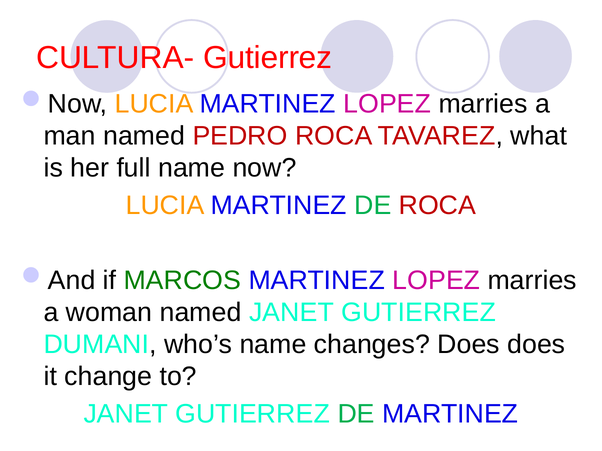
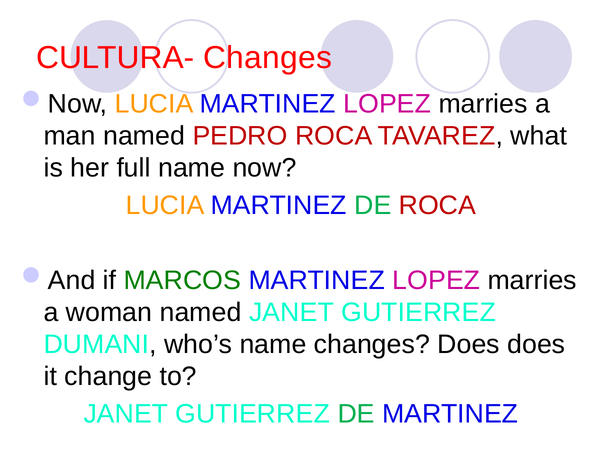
CULTURA- Gutierrez: Gutierrez -> Changes (268, 58)
